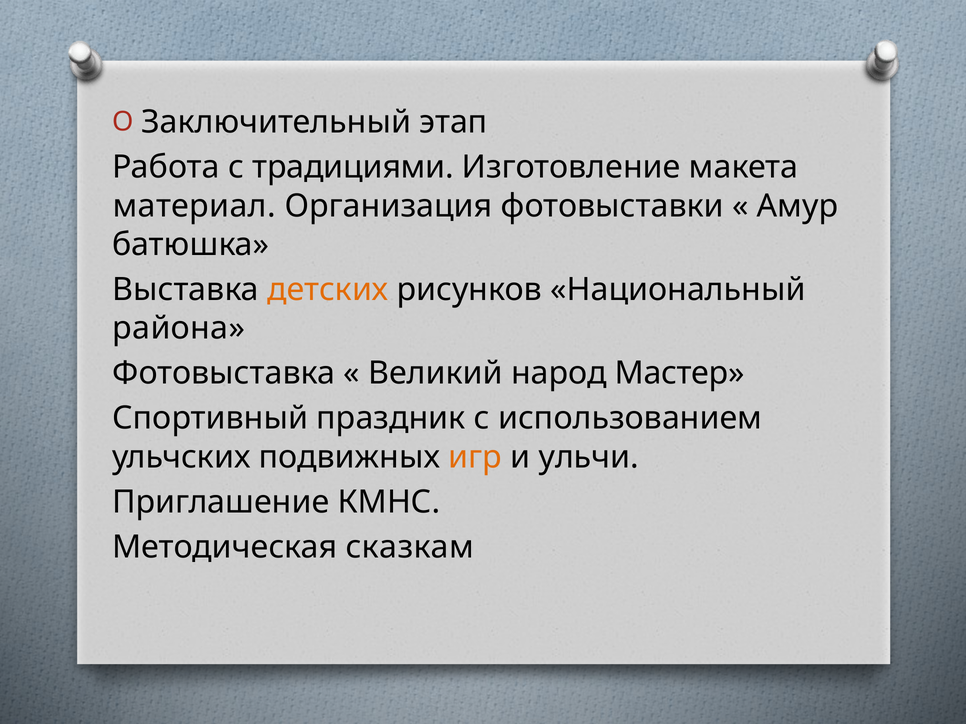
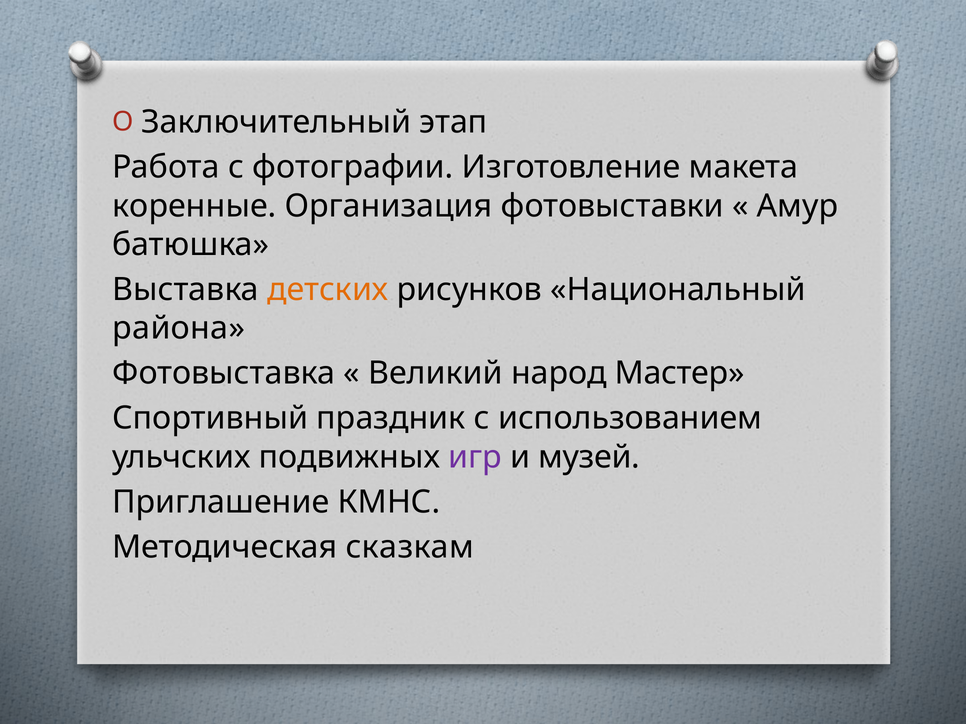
традициями: традициями -> фотографии (353, 167)
материал: материал -> коренные (194, 206)
игр colour: orange -> purple (475, 457)
ульчи: ульчи -> музей (589, 457)
